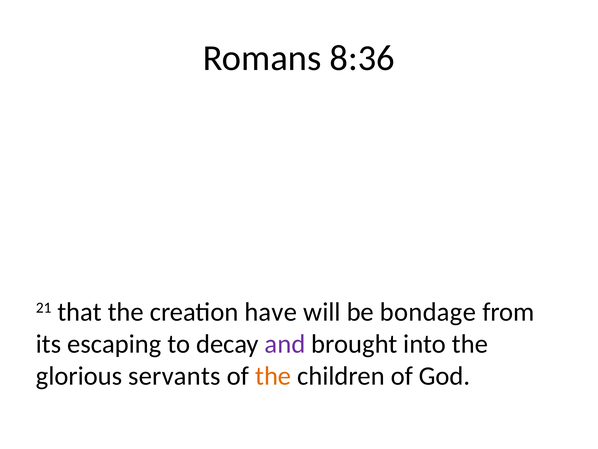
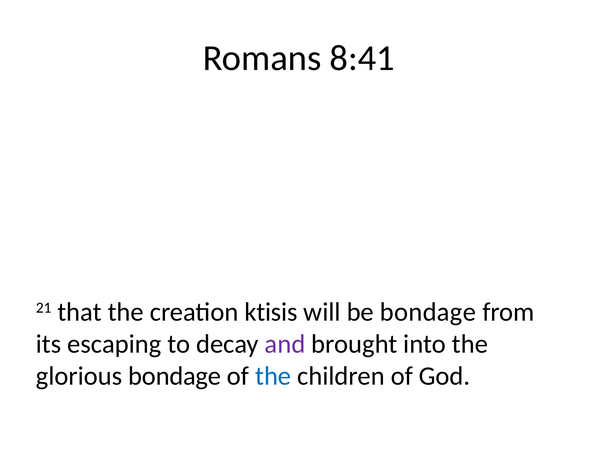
8:36: 8:36 -> 8:41 (362, 58)
have: have -> ktisis (271, 312)
glorious servants: servants -> bondage (175, 376)
the colour: orange -> blue (273, 376)
